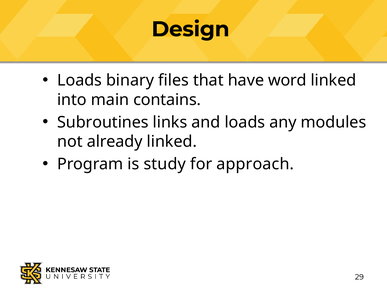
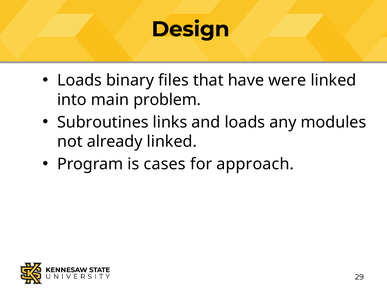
word: word -> were (287, 80)
contains: contains -> problem (167, 100)
study: study -> cases (165, 164)
